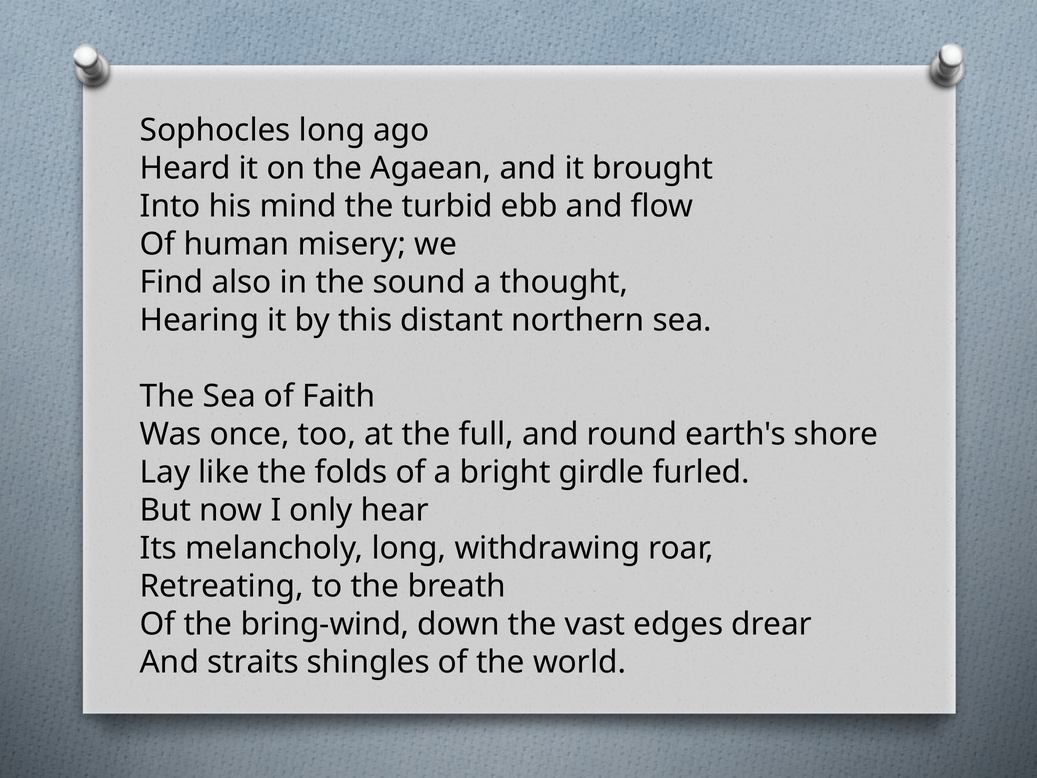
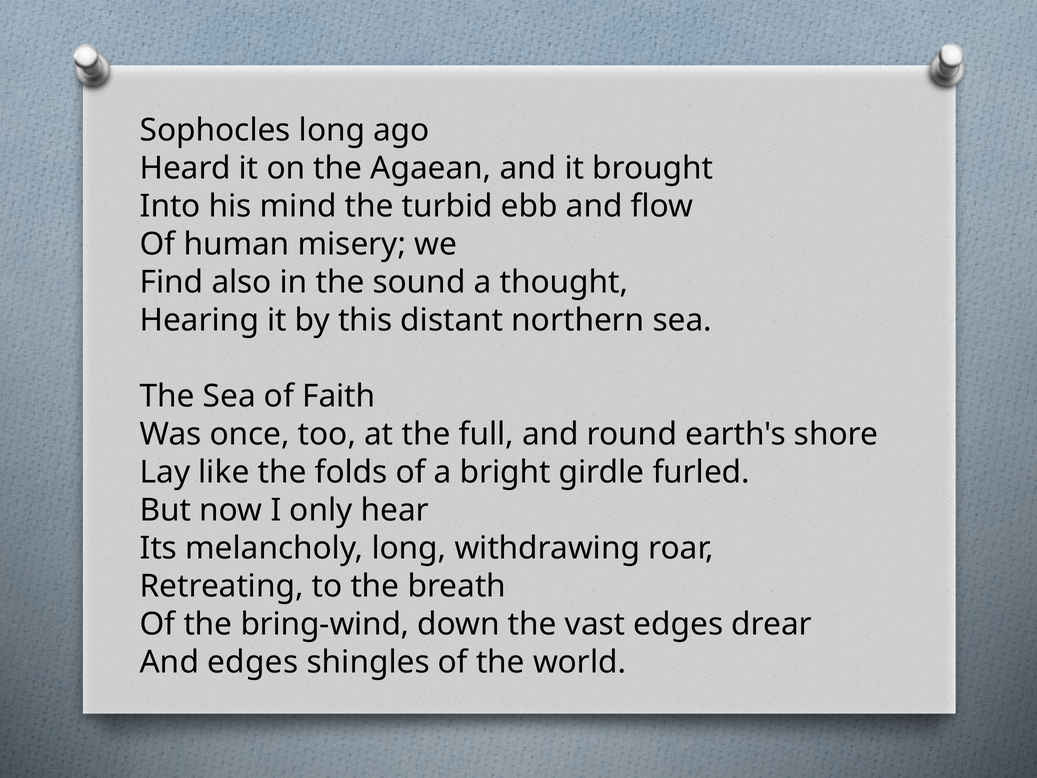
And straits: straits -> edges (253, 662)
